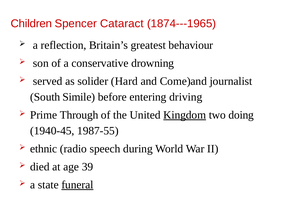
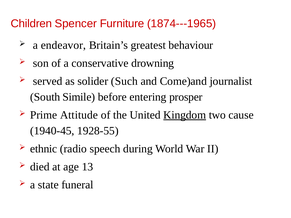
Cataract: Cataract -> Furniture (122, 24)
reflection: reflection -> endeavor (63, 45)
Hard: Hard -> Such (124, 81)
driving: driving -> prosper (186, 97)
Through: Through -> Attitude (79, 115)
doing: doing -> cause (241, 115)
1987-55: 1987-55 -> 1928-55 (98, 131)
39: 39 -> 13 (87, 167)
funeral underline: present -> none (77, 185)
